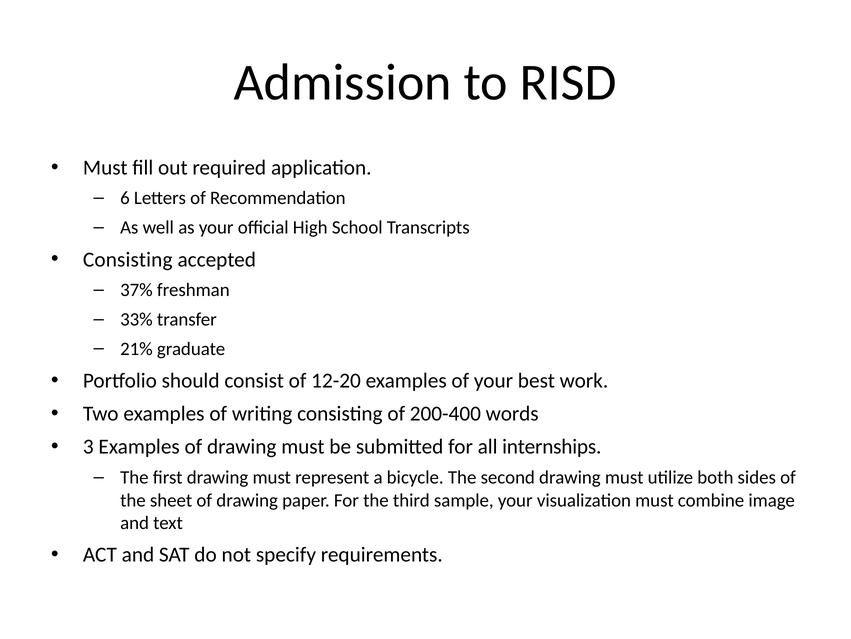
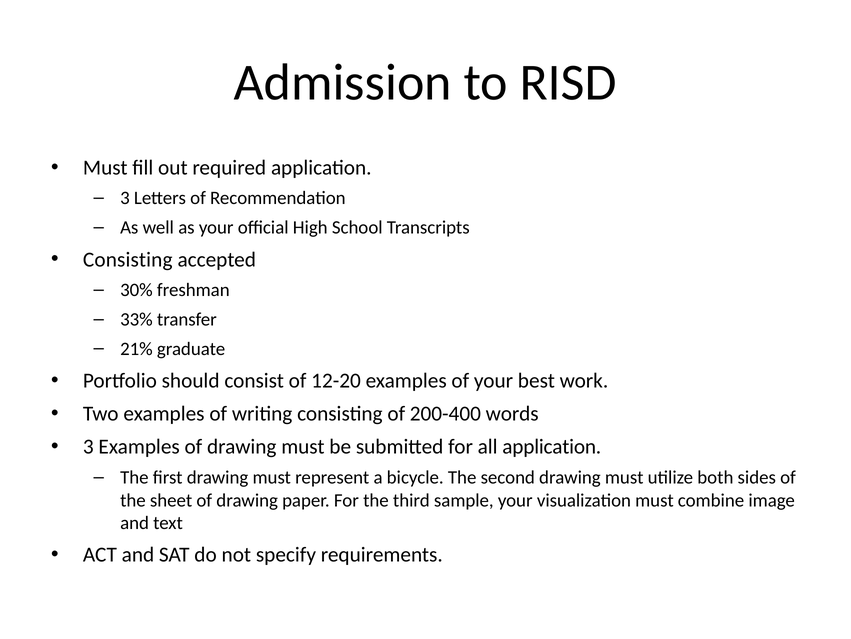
6: 6 -> 3 (125, 198)
37%: 37% -> 30% (136, 290)
all internships: internships -> application (552, 446)
